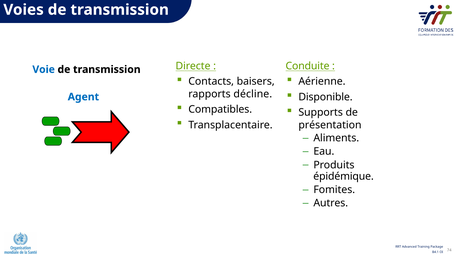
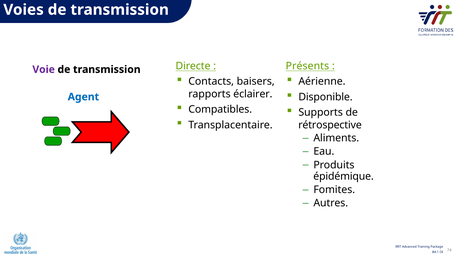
Conduite: Conduite -> Présents (307, 66)
Voie colour: blue -> purple (44, 69)
décline: décline -> éclairer (253, 94)
présentation: présentation -> rétrospective (330, 125)
